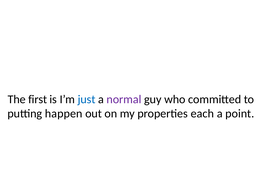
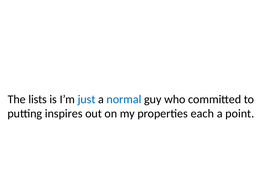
first: first -> lists (38, 100)
normal colour: purple -> blue (124, 100)
happen: happen -> inspires (64, 114)
